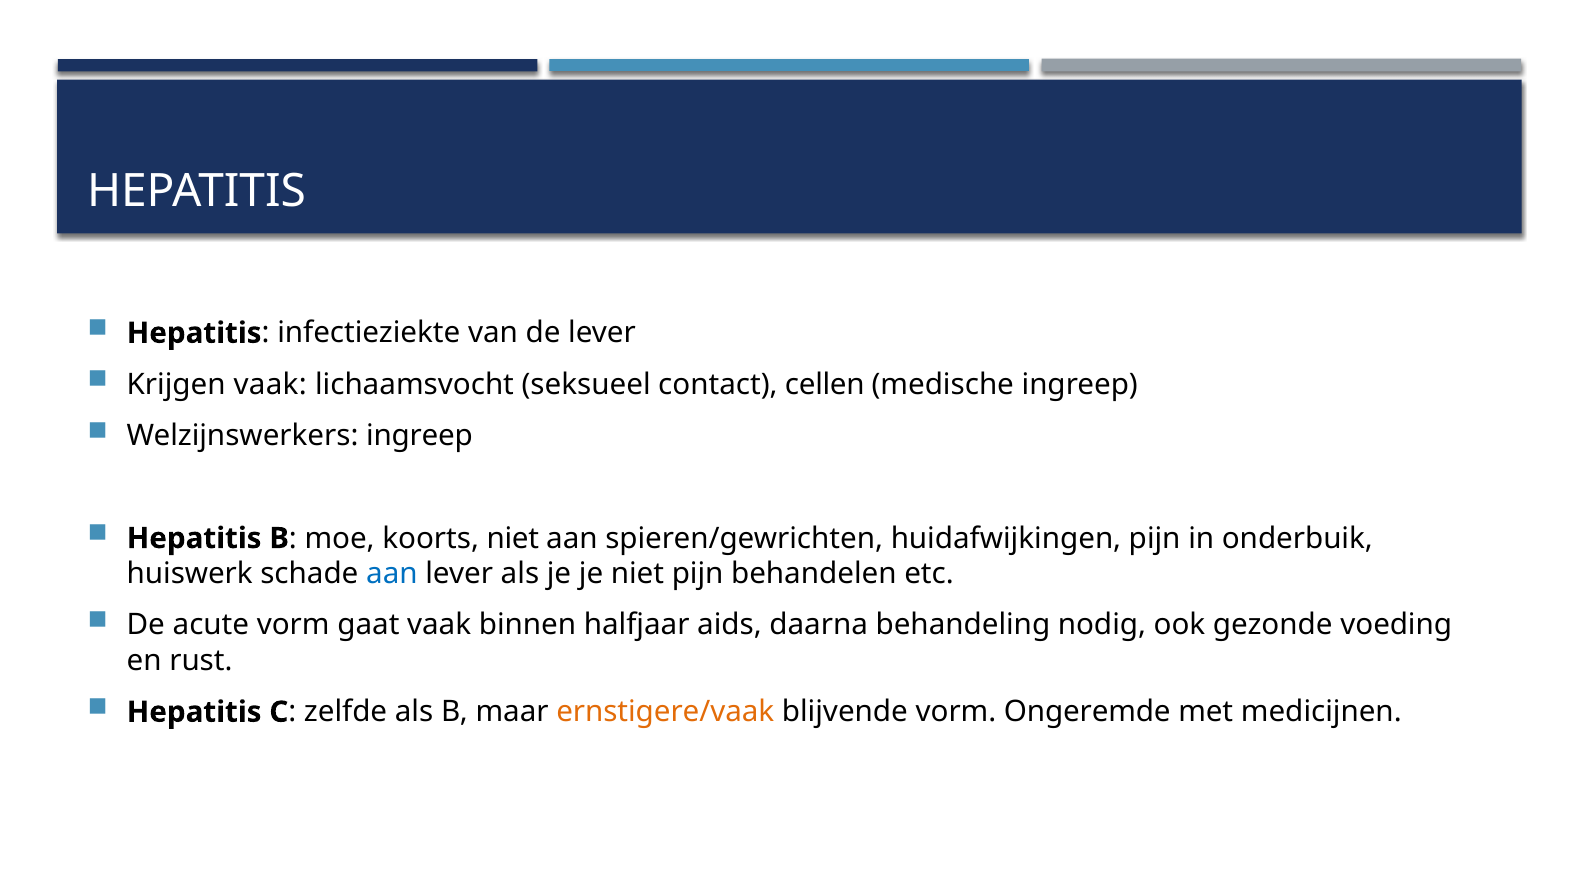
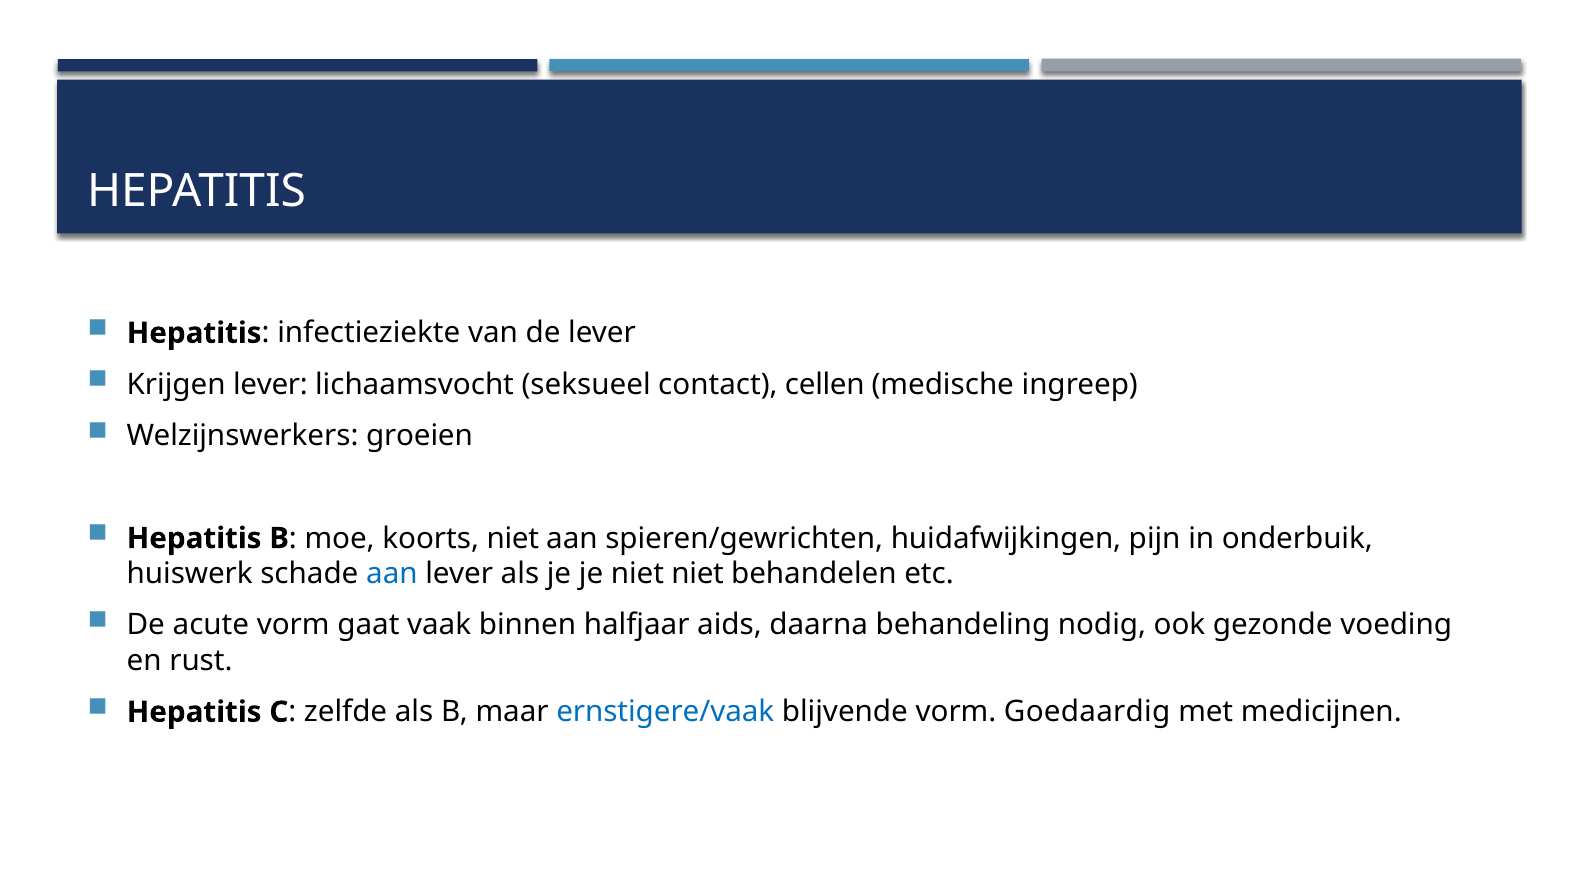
Krijgen vaak: vaak -> lever (270, 384)
Welzijnswerkers ingreep: ingreep -> groeien (419, 436)
niet pijn: pijn -> niet (698, 574)
ernstigere/vaak colour: orange -> blue (665, 712)
Ongeremde: Ongeremde -> Goedaardig (1087, 712)
